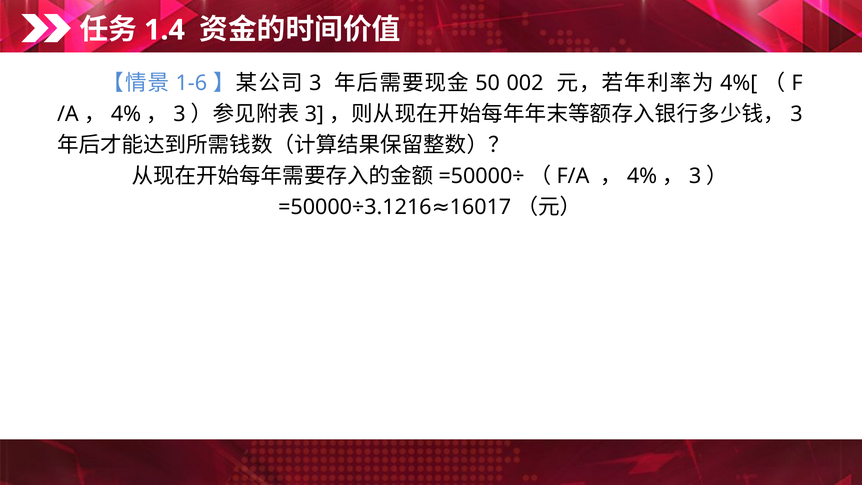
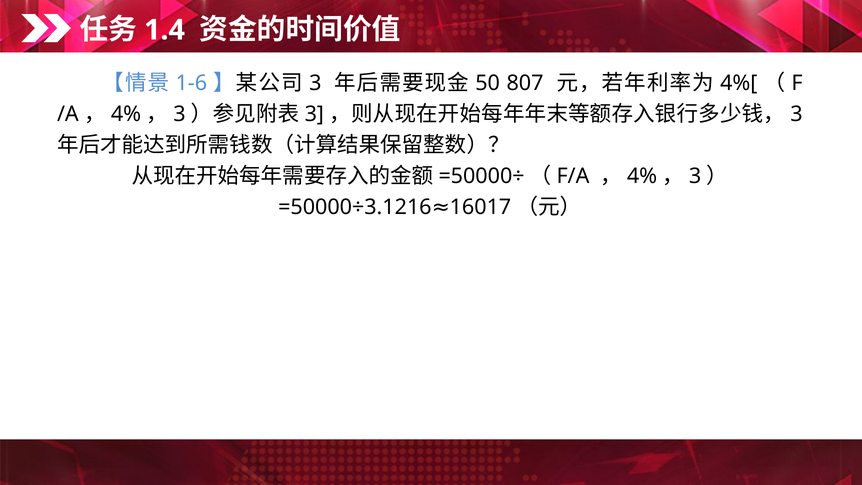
002: 002 -> 807 (525, 83)
